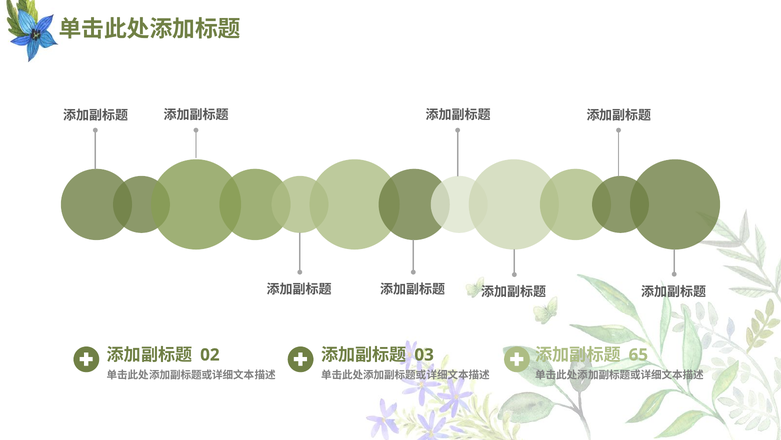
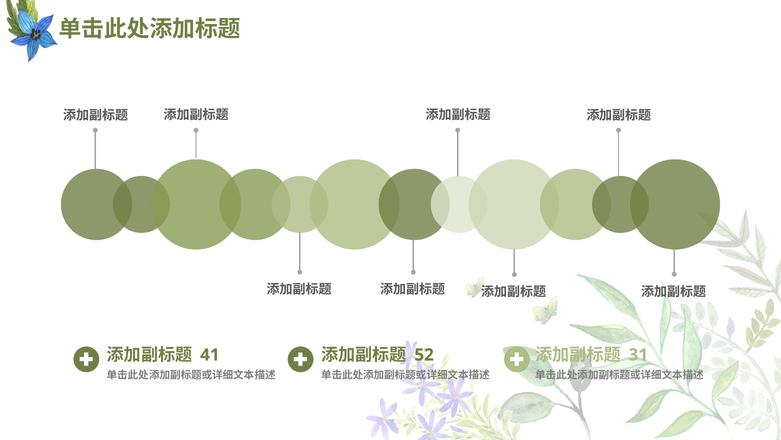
02: 02 -> 41 (210, 354)
03: 03 -> 52 (424, 354)
65: 65 -> 31 (638, 354)
